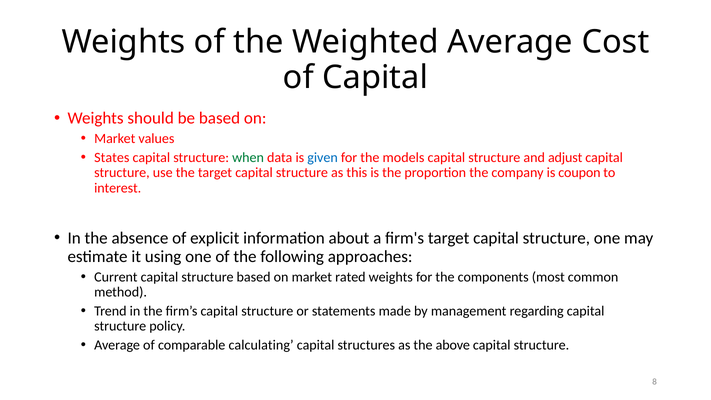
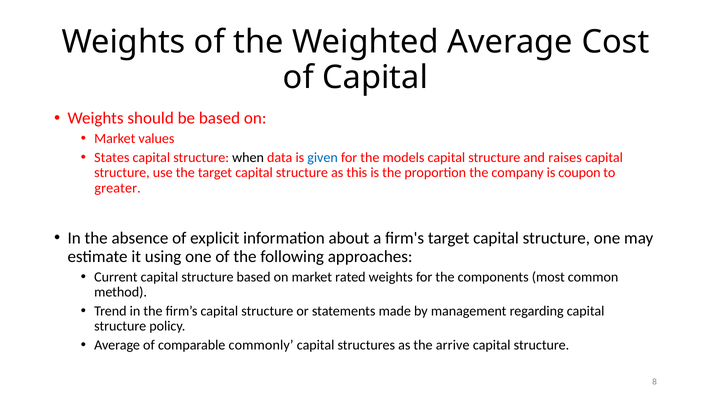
when colour: green -> black (248, 158)
adjust: adjust -> raises (565, 158)
interest: interest -> greater (118, 188)
calculating: calculating -> commonly (261, 345)
above: above -> arrive (453, 345)
